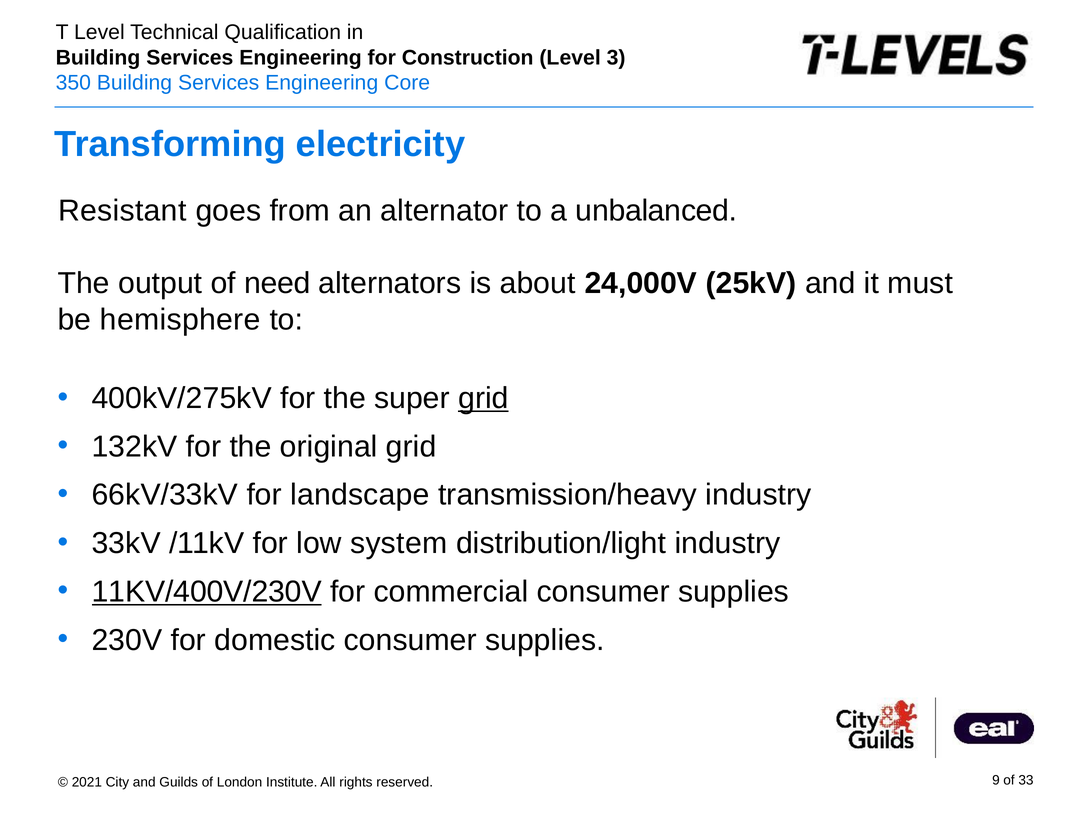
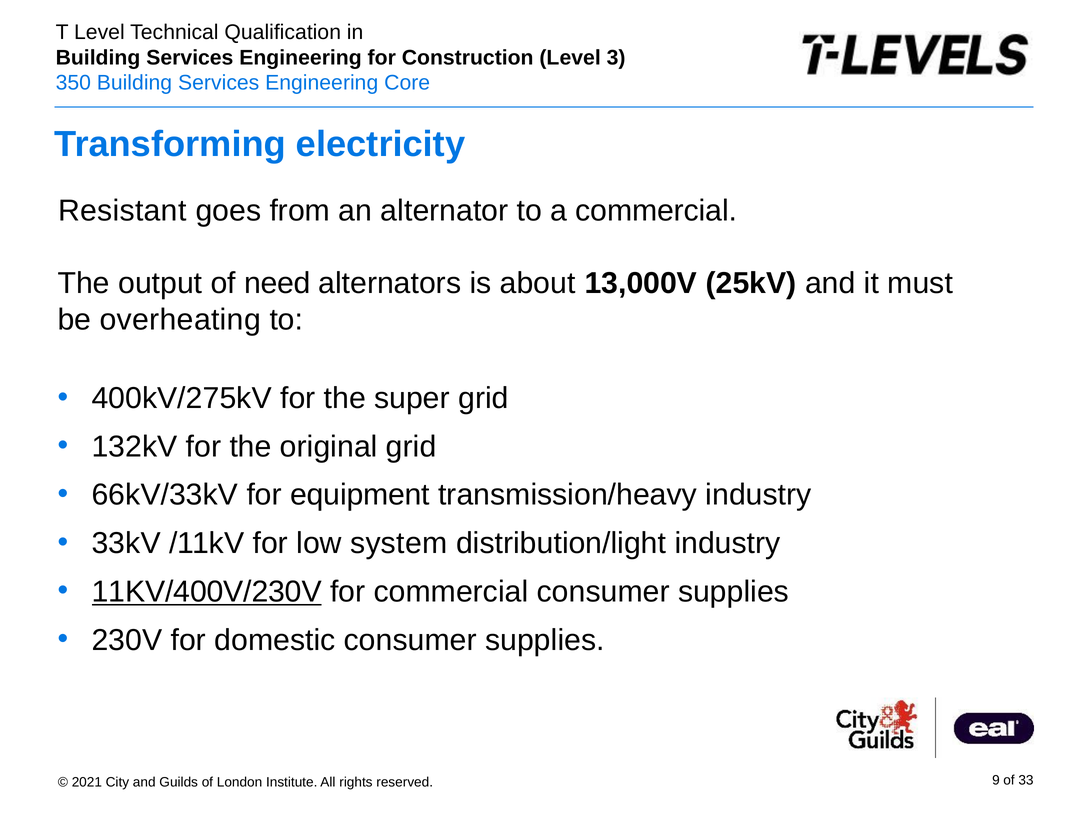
a unbalanced: unbalanced -> commercial (656, 211)
24,000V: 24,000V -> 13,000V (641, 283)
hemisphere: hemisphere -> overheating (180, 320)
grid underline: present -> none (483, 398)
landscape: landscape -> equipment (360, 495)
